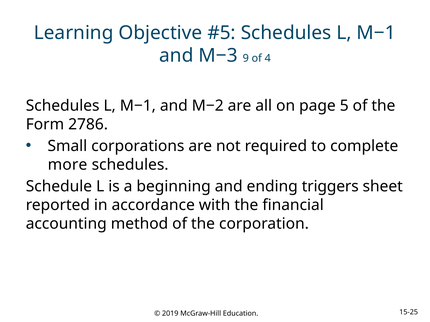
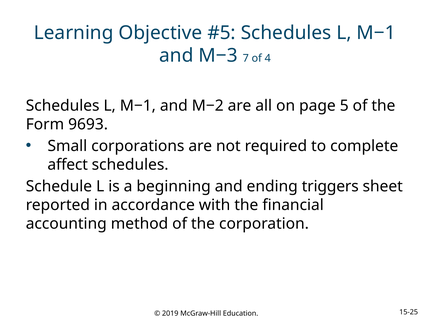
9: 9 -> 7 (246, 59)
2786: 2786 -> 9693 (88, 124)
more: more -> affect (68, 165)
